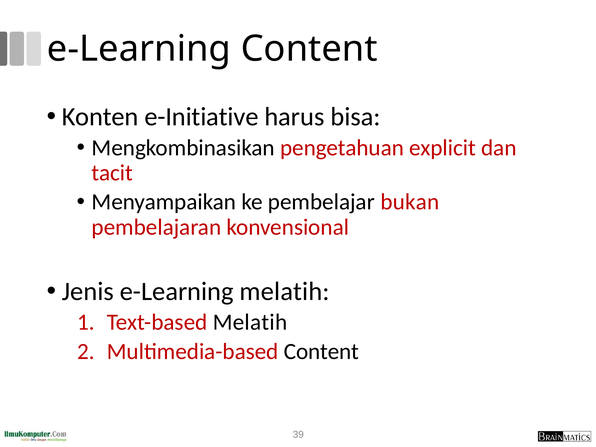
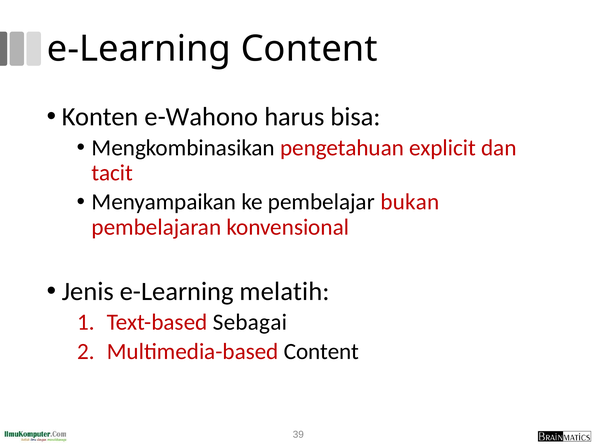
e-Initiative: e-Initiative -> e-Wahono (201, 117)
Text-based Melatih: Melatih -> Sebagai (250, 322)
